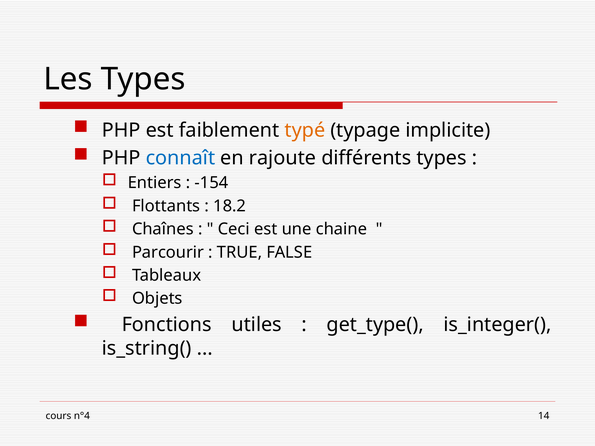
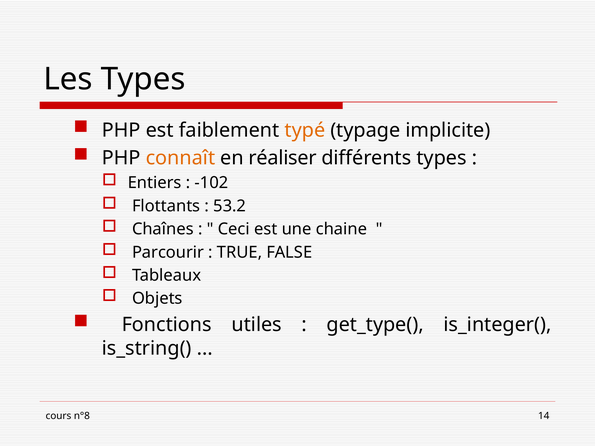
connaît colour: blue -> orange (180, 158)
rajoute: rajoute -> réaliser (283, 158)
-154: -154 -> -102 (211, 183)
18.2: 18.2 -> 53.2 (230, 206)
n°4: n°4 -> n°8 (82, 416)
